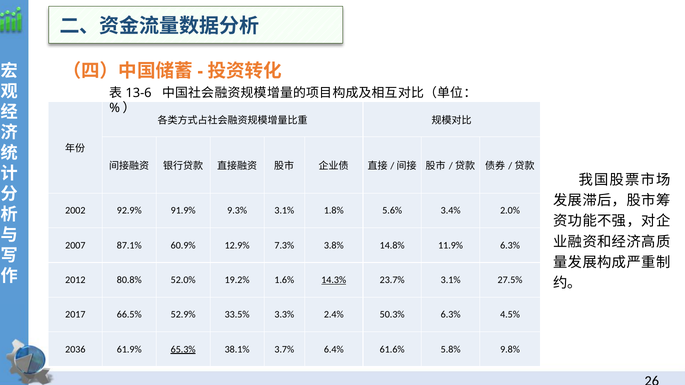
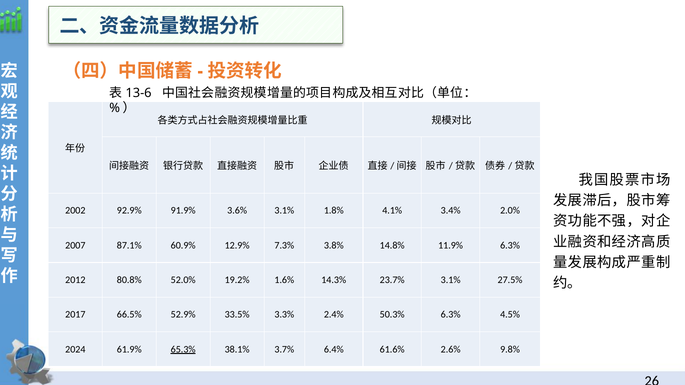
9.3%: 9.3% -> 3.6% (237, 211)
5.6%: 5.6% -> 4.1% (392, 211)
14.3% underline: present -> none (334, 280)
2036: 2036 -> 2024 (75, 350)
5.8%: 5.8% -> 2.6% (451, 350)
